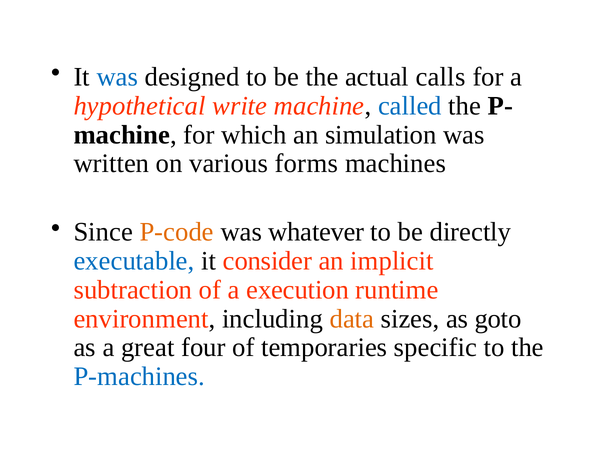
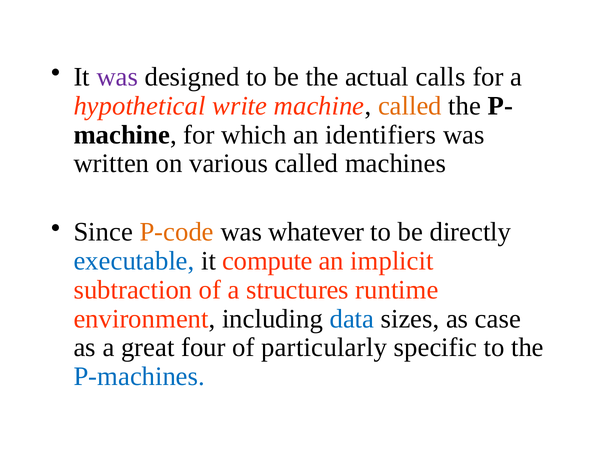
was colour: blue -> purple (117, 77)
called colour: blue -> orange (410, 106)
simulation: simulation -> identifiers (381, 135)
various forms: forms -> called (306, 164)
consider: consider -> compute (268, 261)
execution: execution -> structures (298, 290)
data colour: orange -> blue (352, 319)
goto: goto -> case (498, 319)
temporaries: temporaries -> particularly (324, 347)
